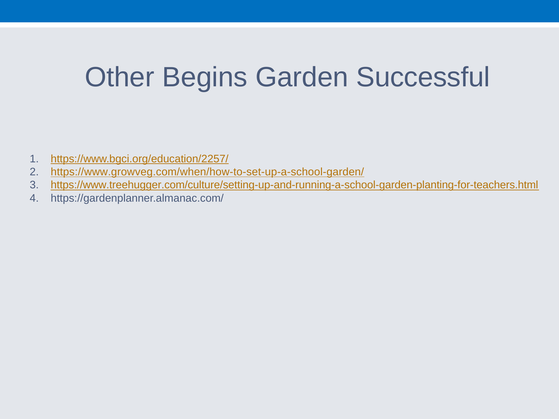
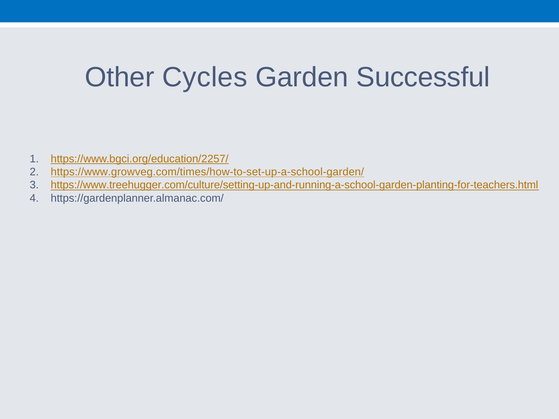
Begins: Begins -> Cycles (205, 77)
https://www.growveg.com/when/how-to-set-up-a-school-garden/: https://www.growveg.com/when/how-to-set-up-a-school-garden/ -> https://www.growveg.com/times/how-to-set-up-a-school-garden/ (207, 172)
